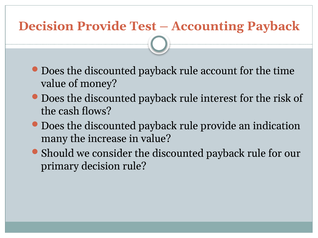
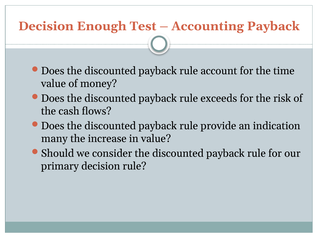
Decision Provide: Provide -> Enough (102, 26)
interest: interest -> exceeds (219, 99)
